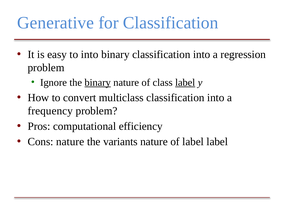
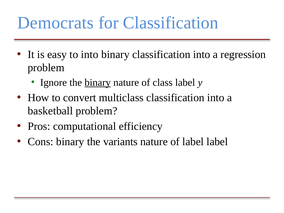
Generative: Generative -> Democrats (55, 23)
label underline: present -> none (185, 83)
frequency: frequency -> basketball (50, 111)
Cons nature: nature -> binary (70, 142)
